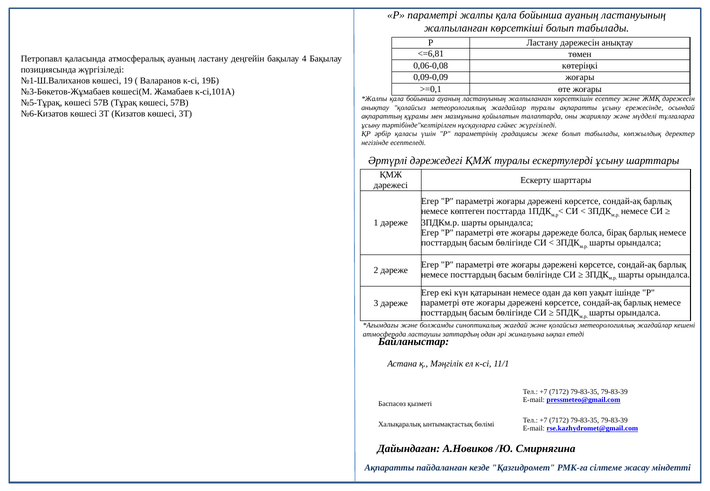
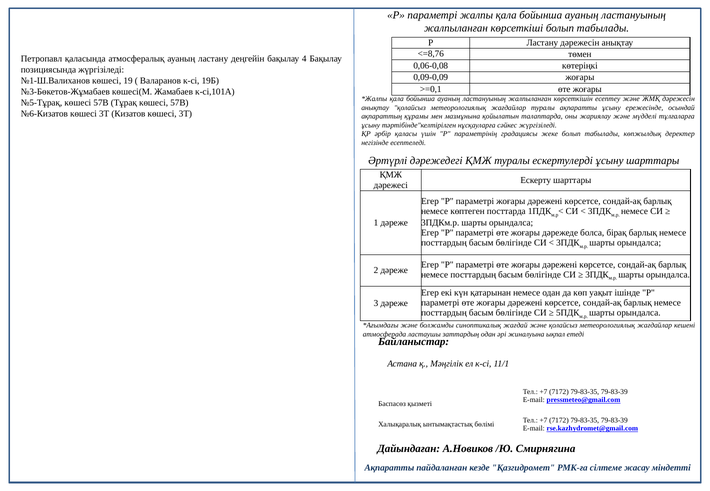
<=6,81: <=6,81 -> <=8,76 (431, 54)
